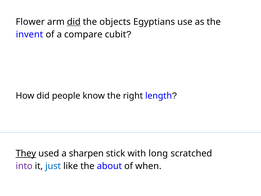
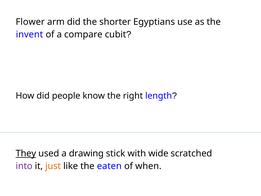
did underline: present -> none (74, 22)
objects: objects -> shorter (115, 22)
sharpen: sharpen -> drawing (86, 153)
long: long -> wide (158, 153)
just colour: blue -> orange (53, 166)
about: about -> eaten (109, 166)
